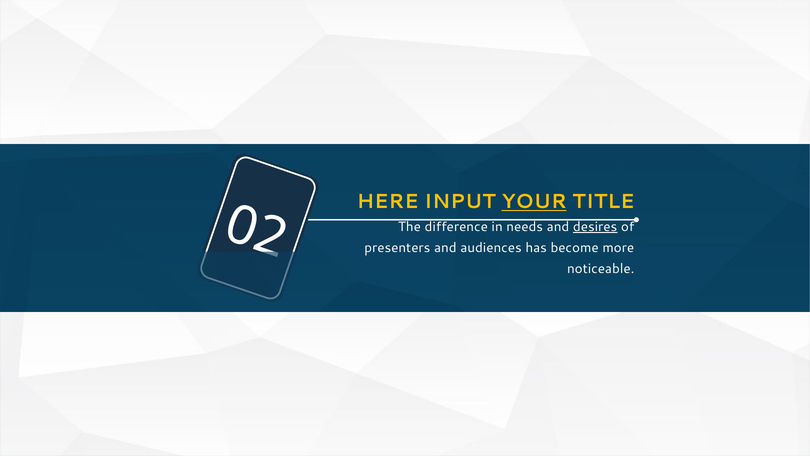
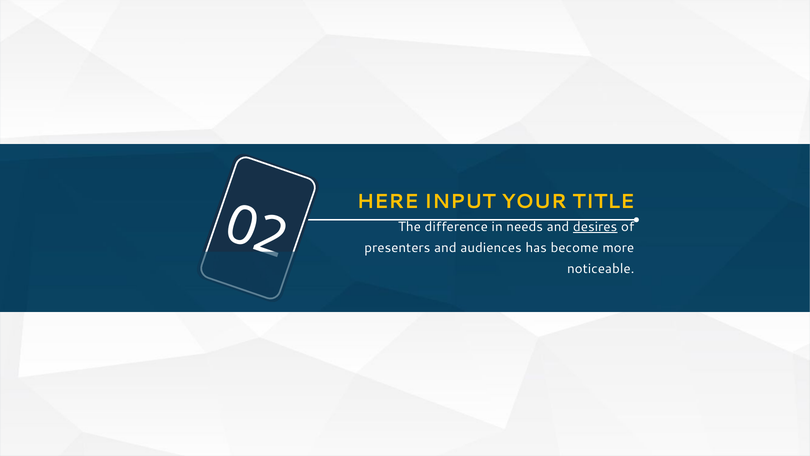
YOUR underline: present -> none (534, 201)
